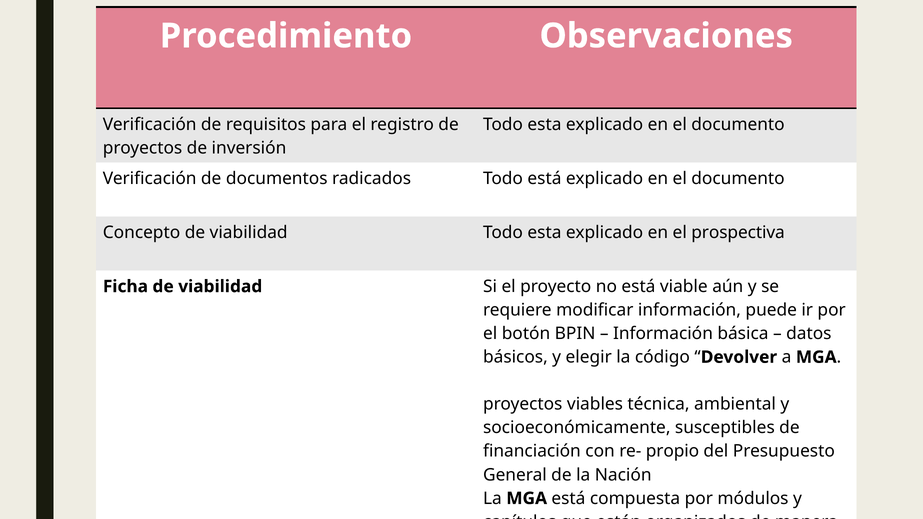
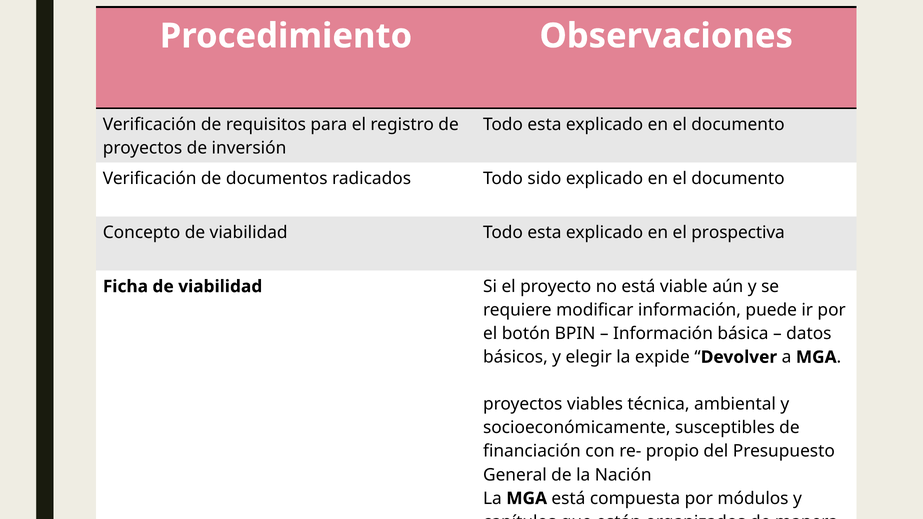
Todo está: está -> sido (544, 179)
código: código -> expide (662, 357)
